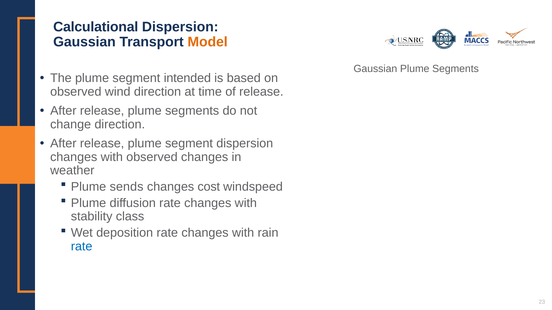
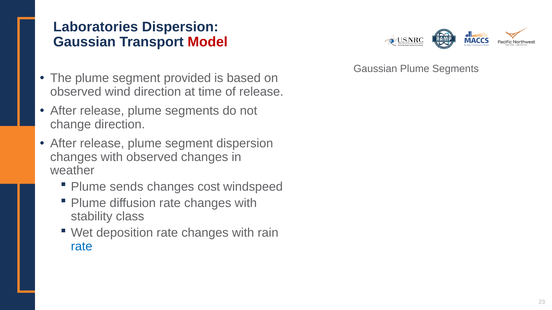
Calculational: Calculational -> Laboratories (96, 27)
Model colour: orange -> red (208, 42)
intended: intended -> provided (187, 78)
